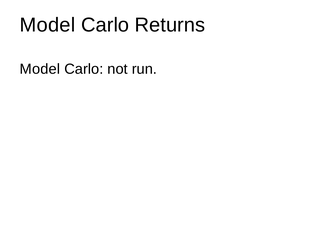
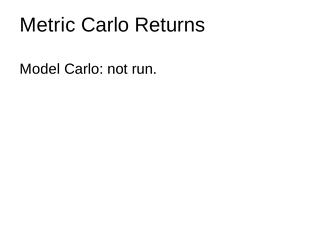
Model: Model -> Metric (48, 25)
